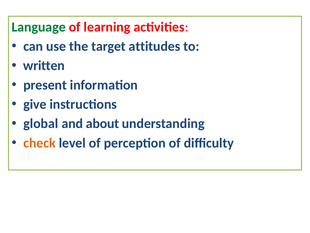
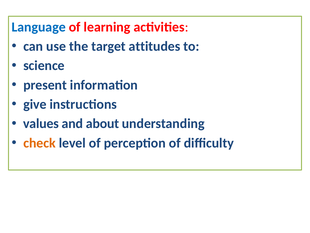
Language colour: green -> blue (39, 27)
written: written -> science (44, 66)
global: global -> values (41, 123)
